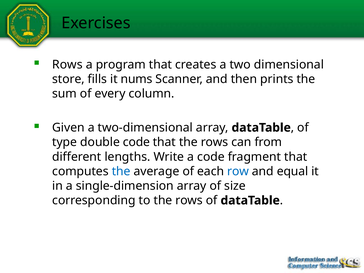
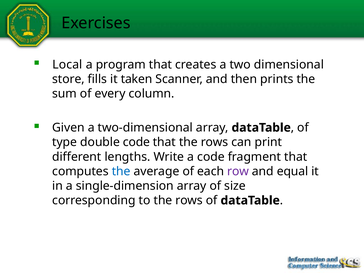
Rows: Rows -> Local (67, 65)
nums: nums -> taken (137, 79)
from: from -> print (268, 142)
row colour: blue -> purple (238, 171)
